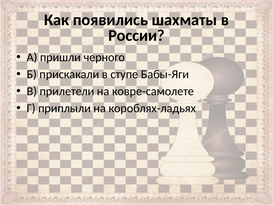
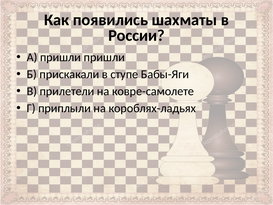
пришли черного: черного -> пришли (104, 57)
